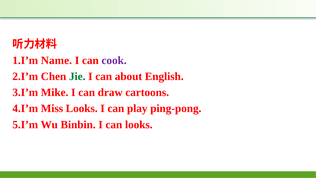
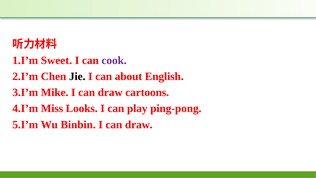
Name: Name -> Sweet (56, 60)
Jie colour: green -> black (77, 76)
Binbin I can looks: looks -> draw (139, 124)
